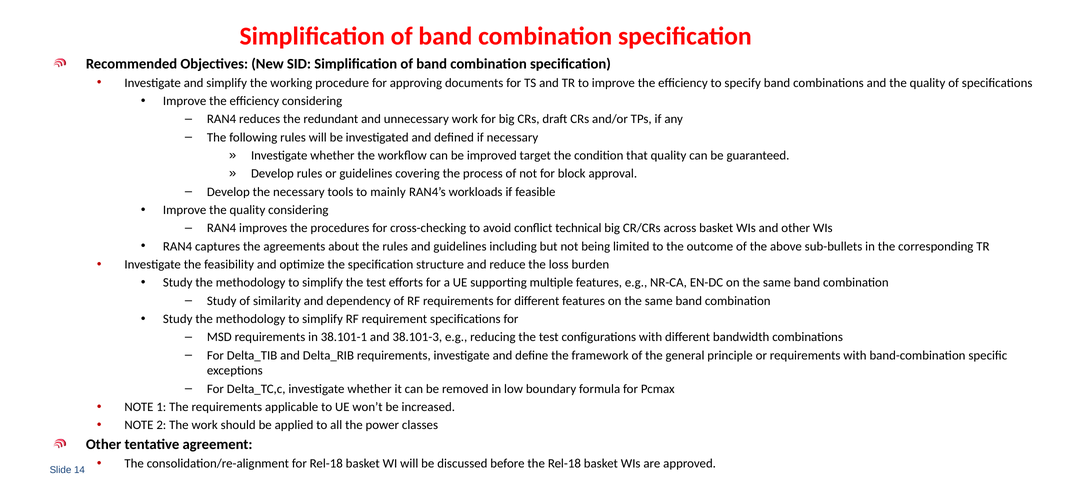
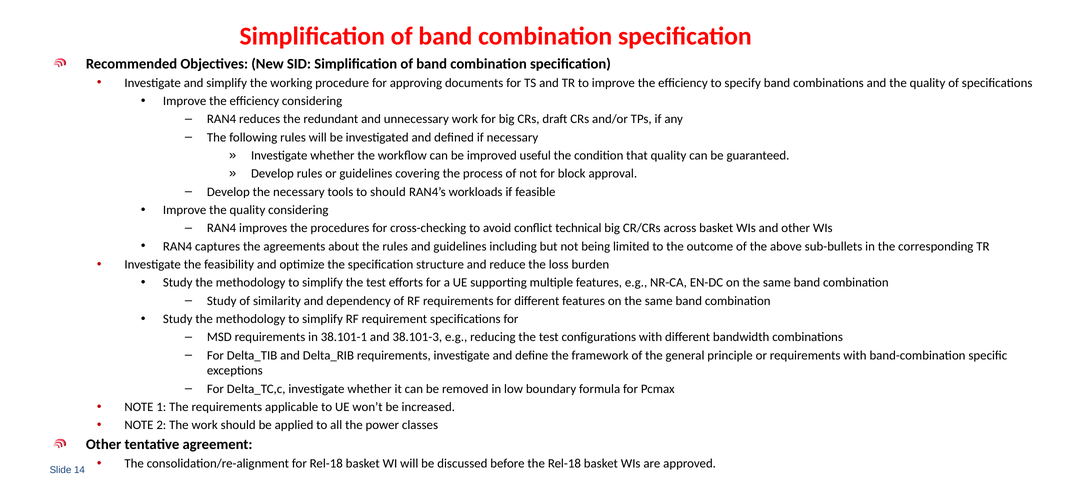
target: target -> useful (535, 156)
to mainly: mainly -> should (388, 192)
